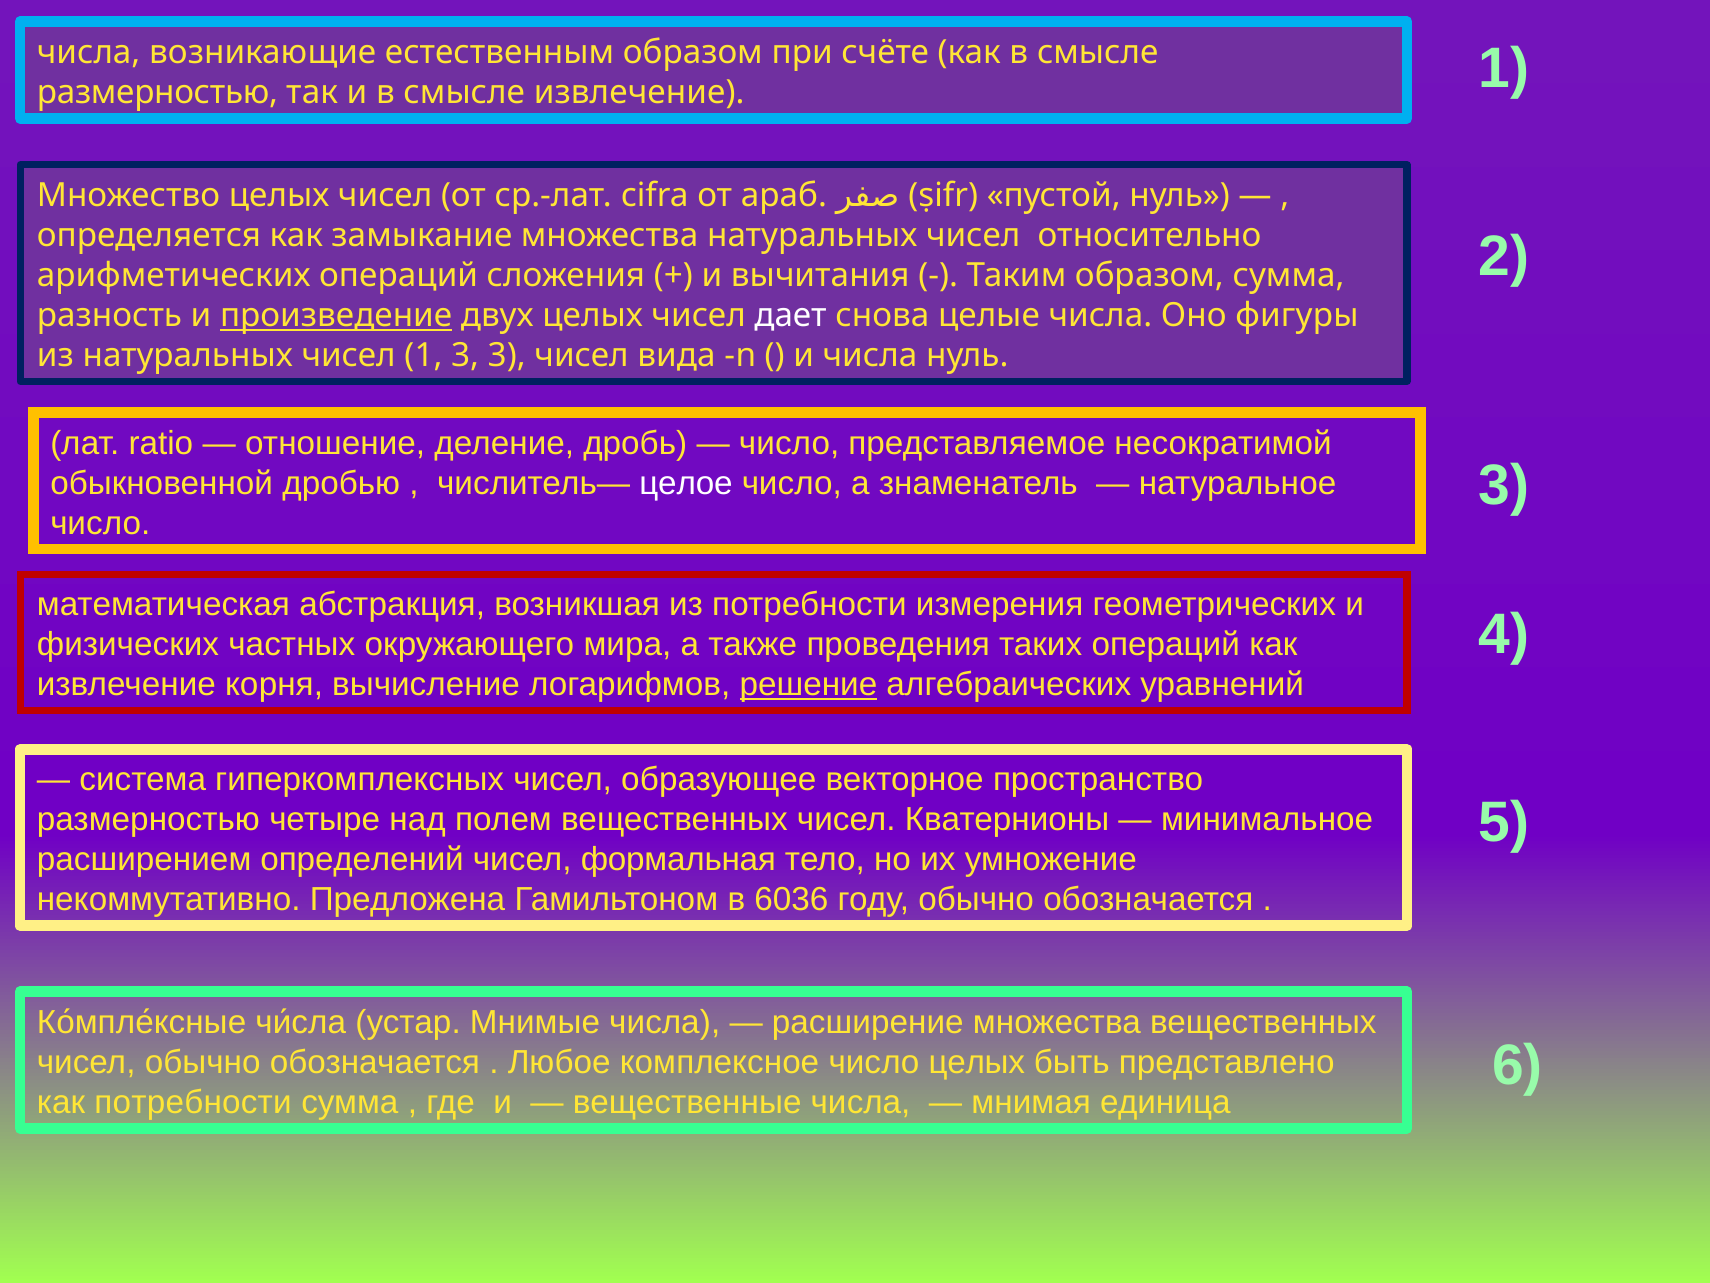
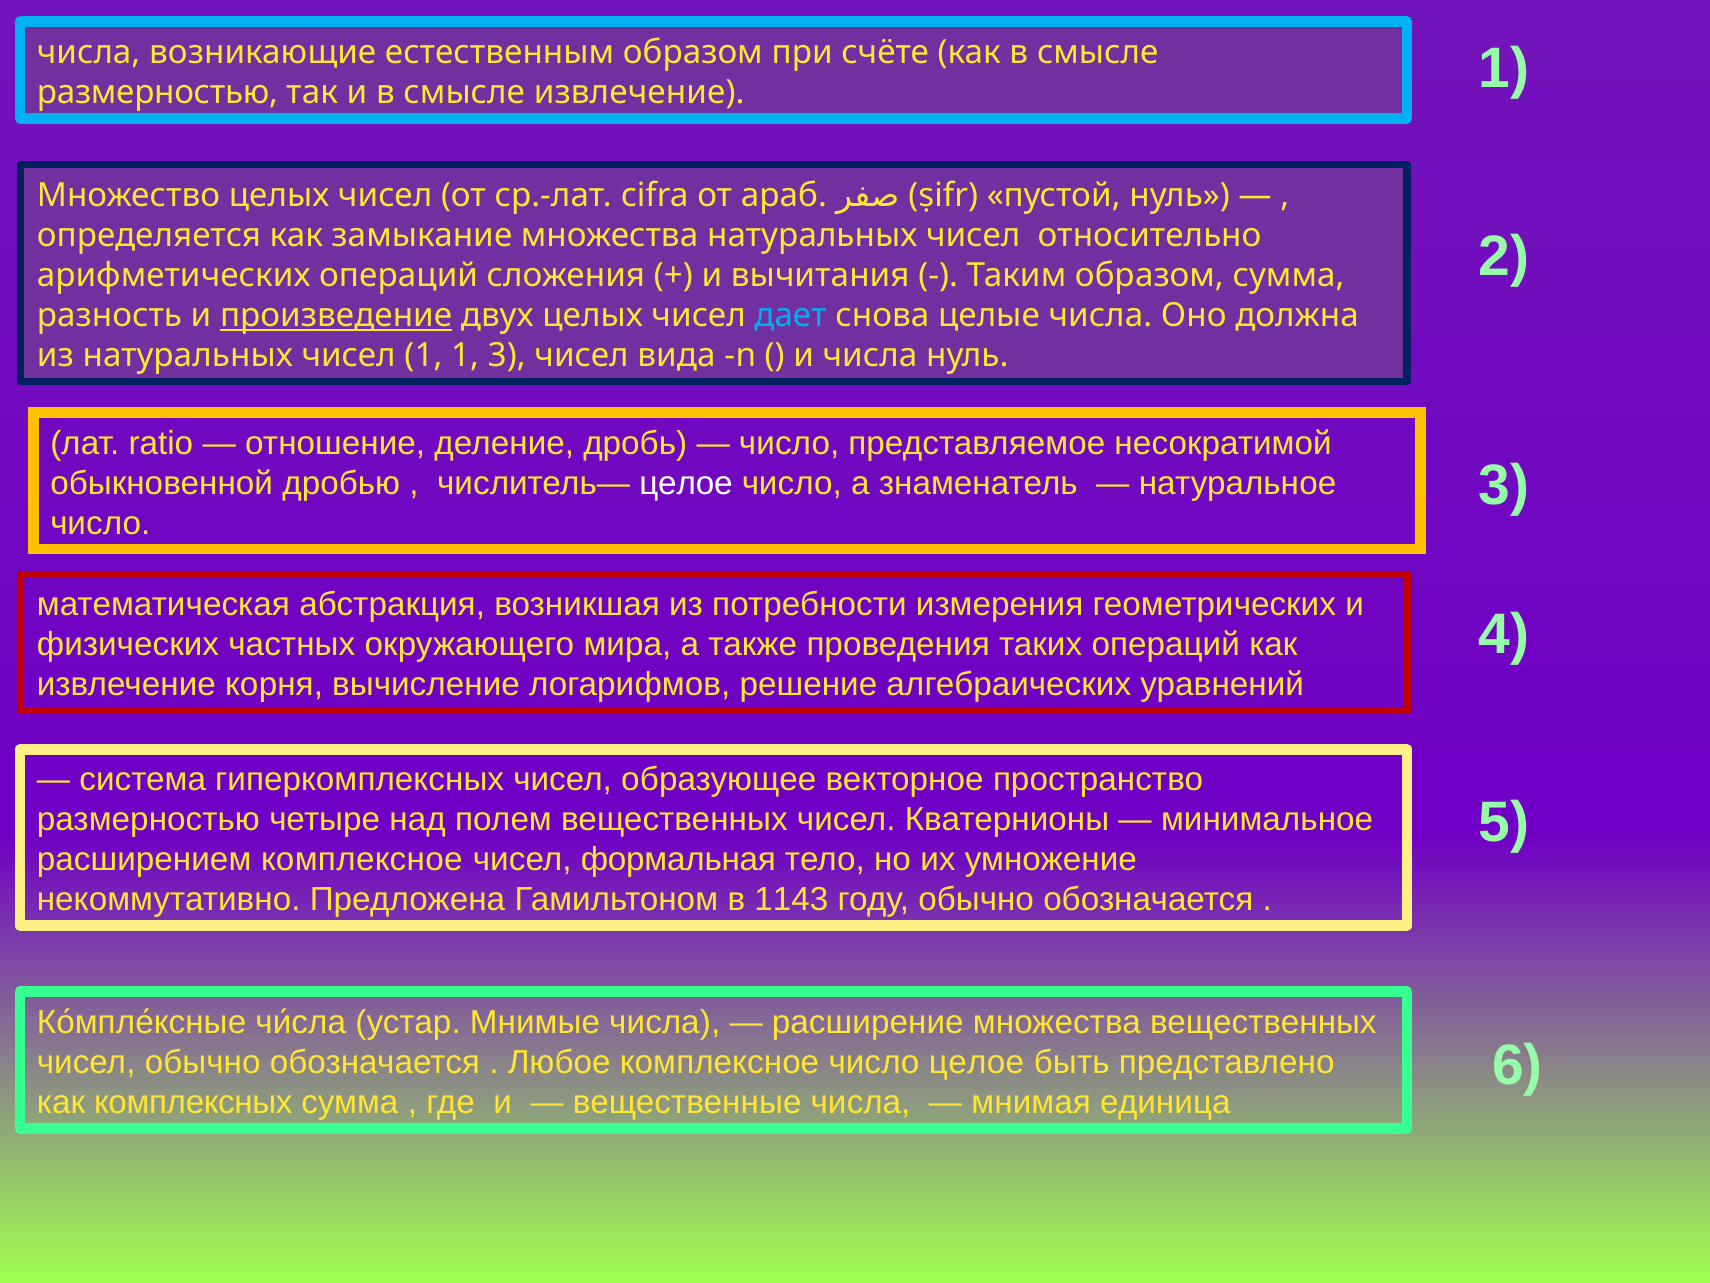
дает colour: white -> light blue (791, 315)
фигуры: фигуры -> должна (1297, 315)
1 3: 3 -> 1 (465, 355)
решение underline: present -> none (808, 684)
расширением определений: определений -> комплексное (362, 860)
6036: 6036 -> 1143 (791, 899)
число целых: целых -> целое (977, 1062)
как потребности: потребности -> комплексных (193, 1102)
